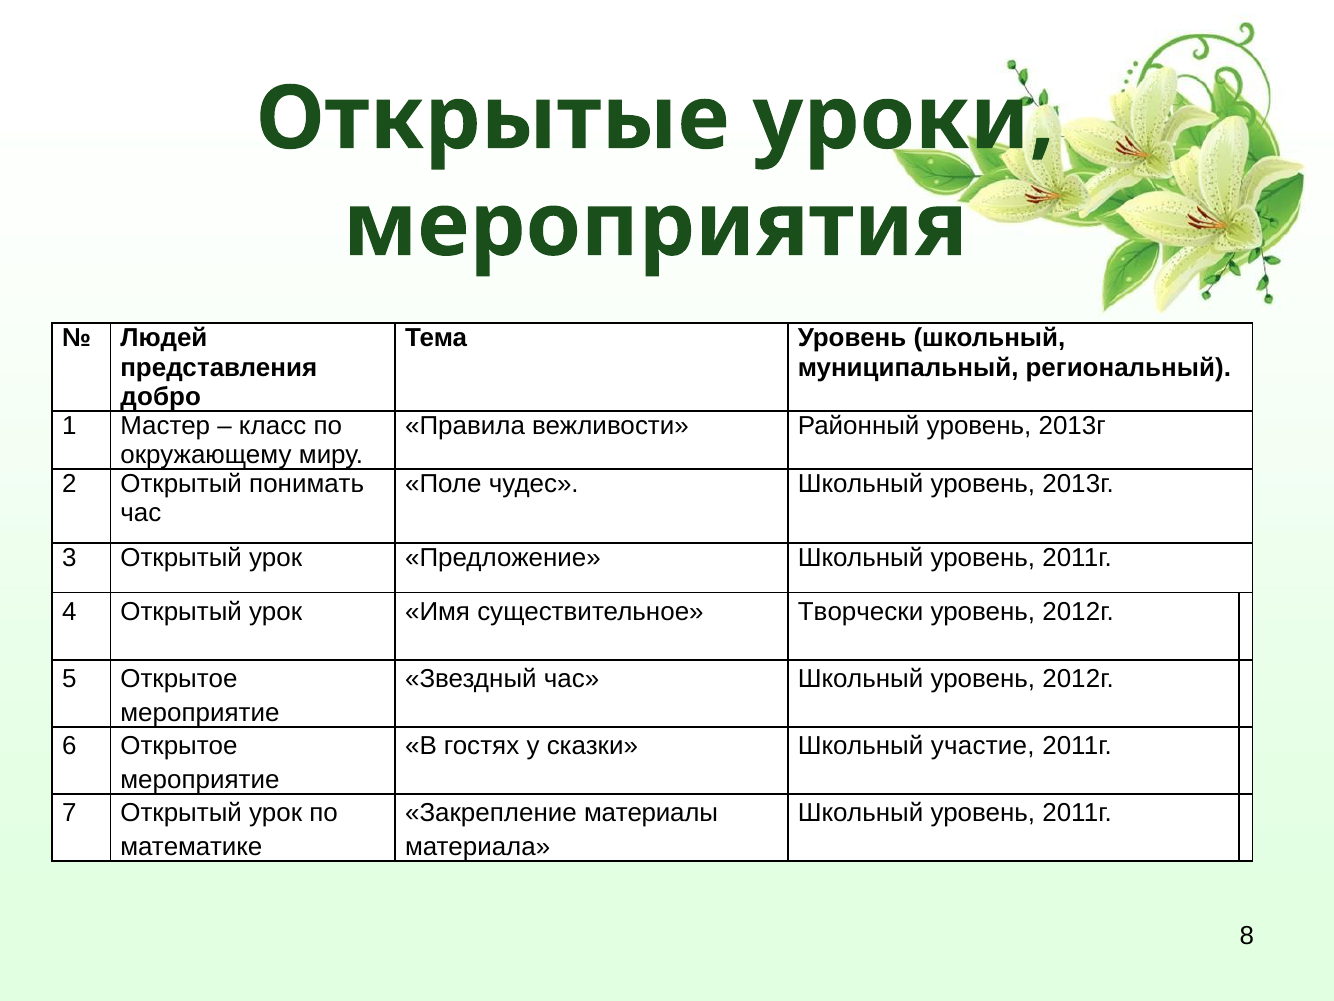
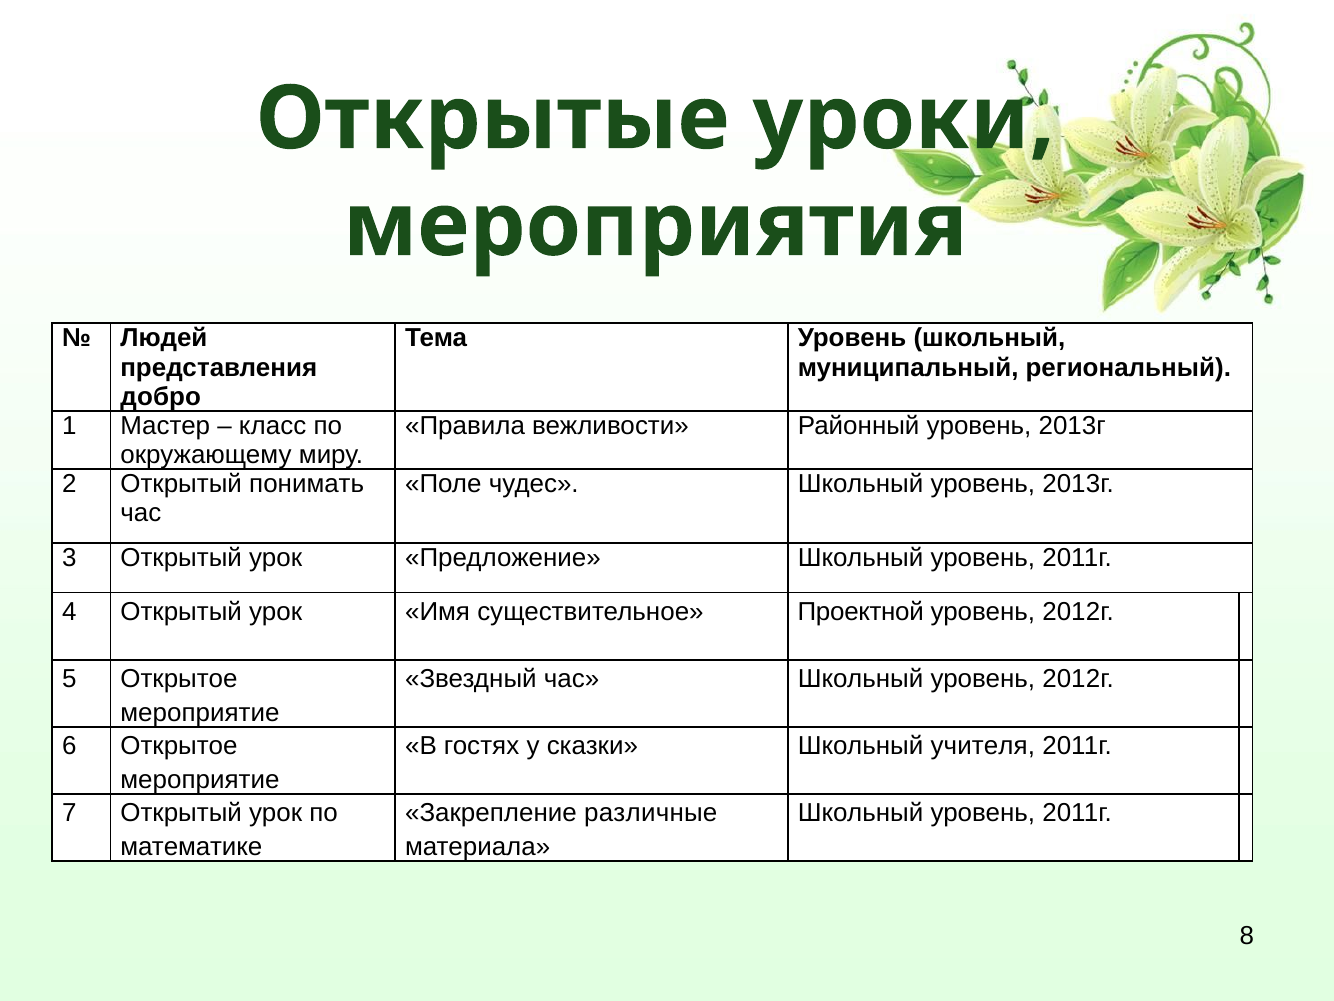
Творчески: Творчески -> Проектной (861, 612)
участие: участие -> учителя (983, 746)
материалы: материалы -> различные (651, 813)
